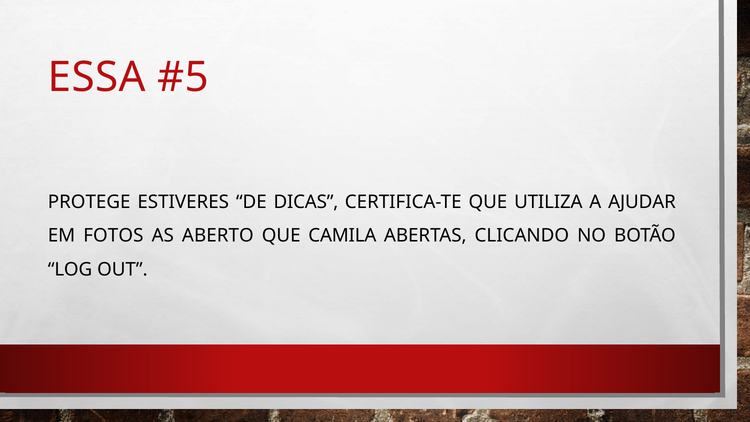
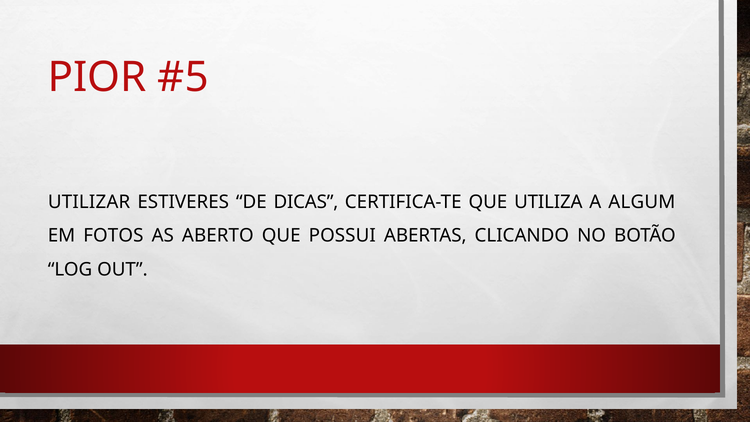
ESSA: ESSA -> PIOR (97, 77)
PROTEGE: PROTEGE -> UTILIZAR (89, 202)
AJUDAR: AJUDAR -> ALGUM (642, 202)
CAMILA: CAMILA -> POSSUI (342, 236)
